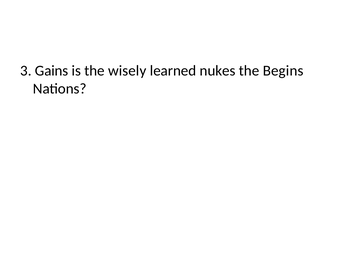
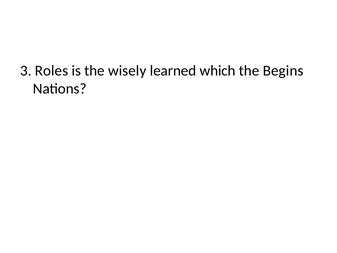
Gains: Gains -> Roles (52, 71)
nukes: nukes -> which (218, 71)
